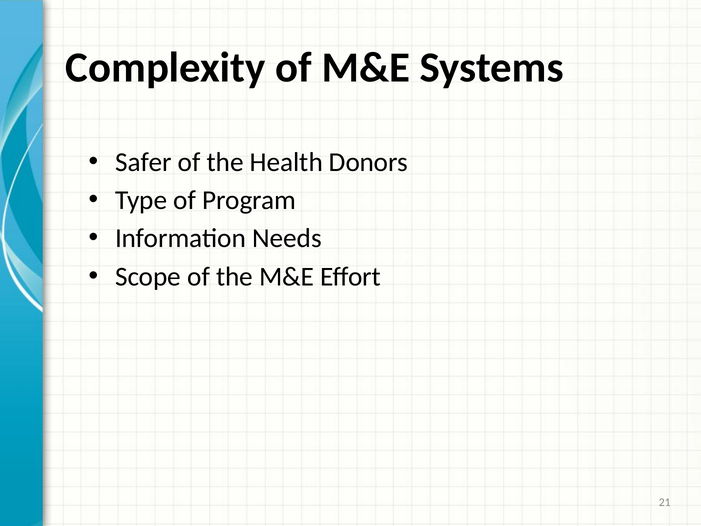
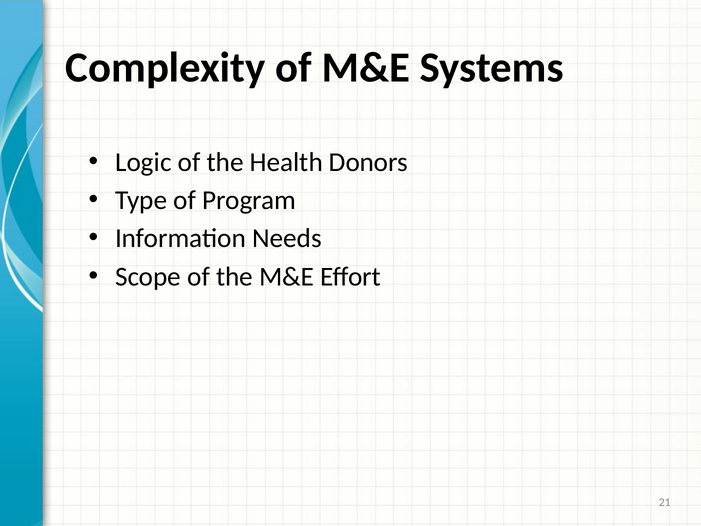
Safer: Safer -> Logic (143, 162)
